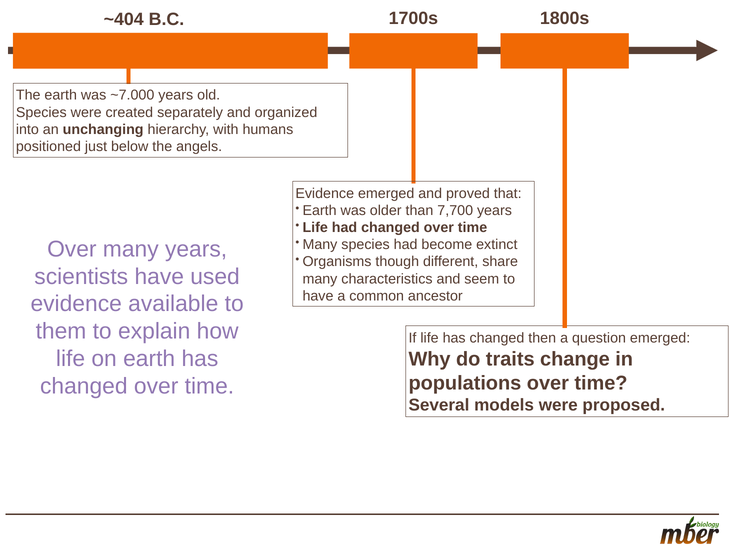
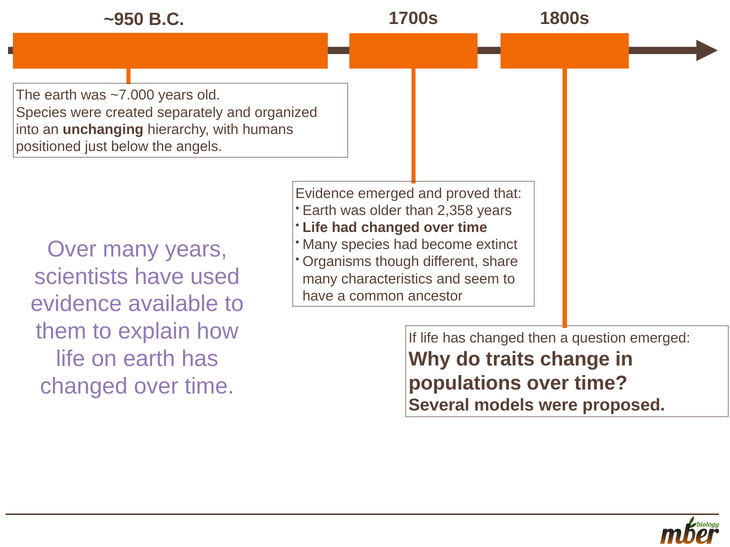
~404: ~404 -> ~950 (124, 20)
7,700: 7,700 -> 2,358 (455, 211)
